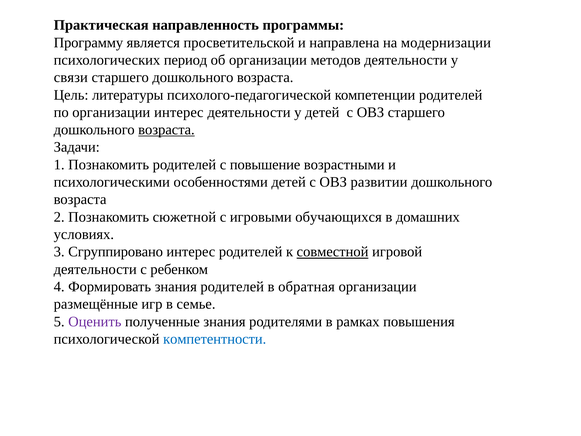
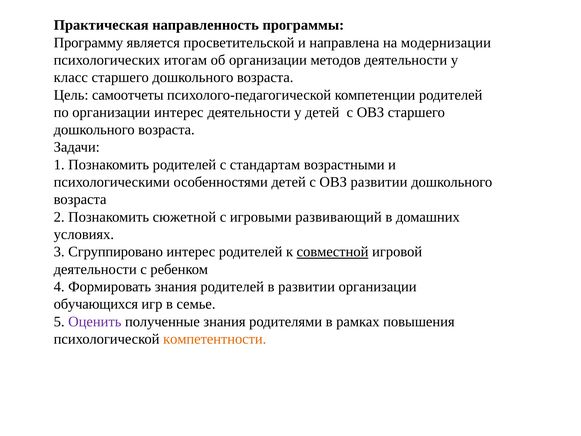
период: период -> итогам (185, 60)
связи: связи -> класс (71, 77)
литературы: литературы -> самоотчеты (128, 95)
возраста underline: present -> none (166, 130)
повышение: повышение -> стандартам (265, 165)
обучающихся: обучающихся -> развивающий (338, 217)
в обратная: обратная -> развитии (307, 287)
размещённые: размещённые -> обучающихся (96, 304)
компетентности colour: blue -> orange (215, 339)
